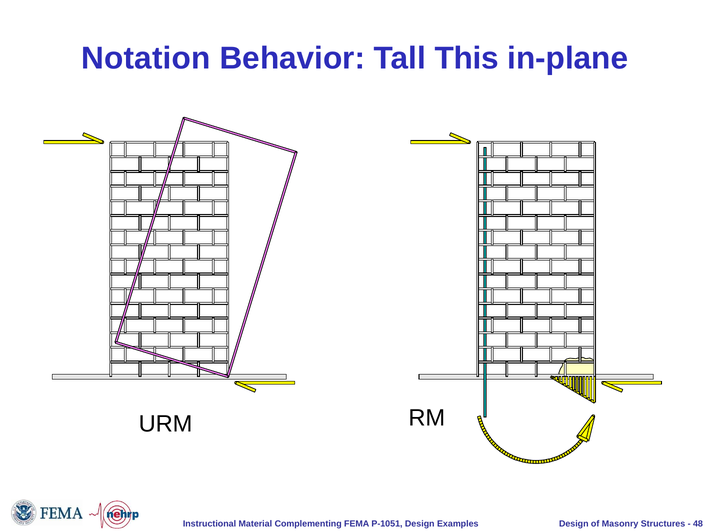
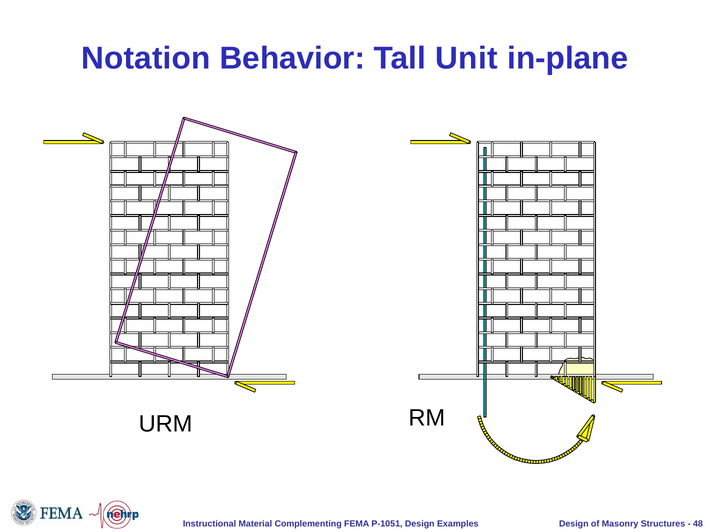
This: This -> Unit (466, 58)
